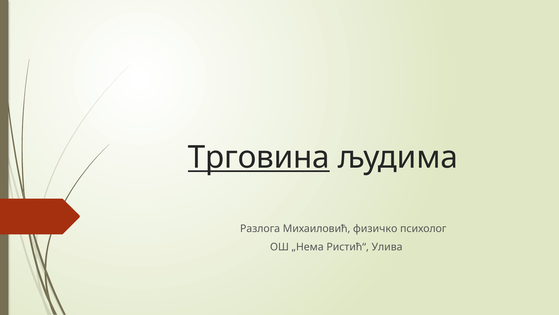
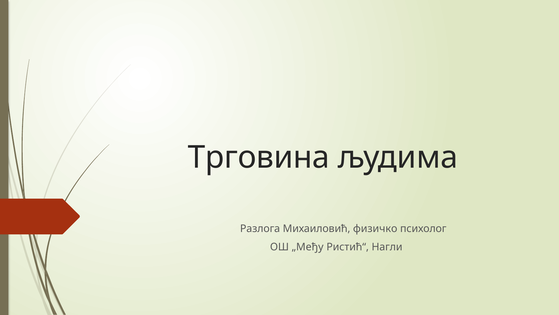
Трговина underline: present -> none (259, 157)
„Нема: „Нема -> „Међу (308, 247)
Улива: Улива -> Нагли (387, 247)
